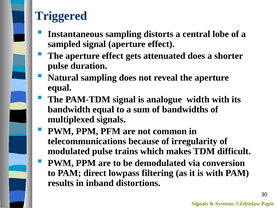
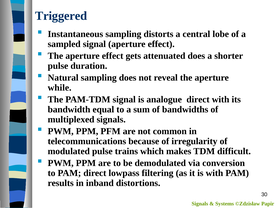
equal: equal -> while (60, 88)
analogue width: width -> direct (198, 99)
